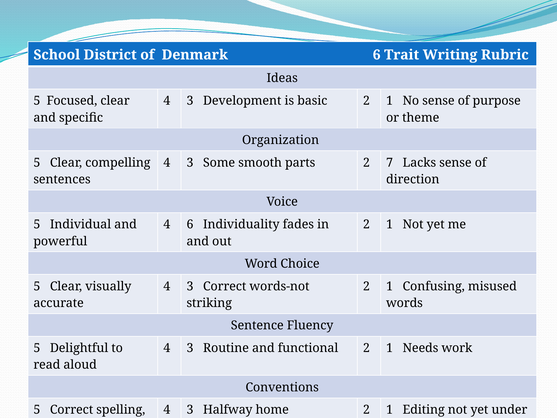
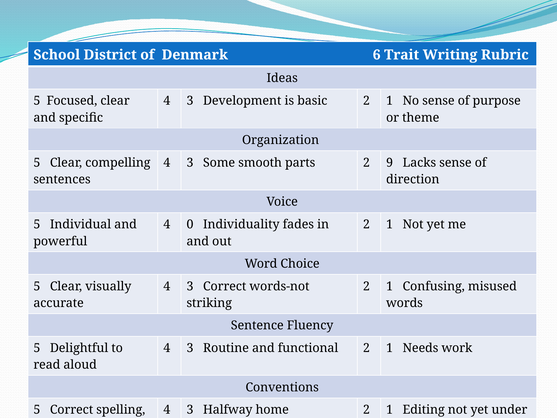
7: 7 -> 9 (390, 163)
4 6: 6 -> 0 (190, 224)
